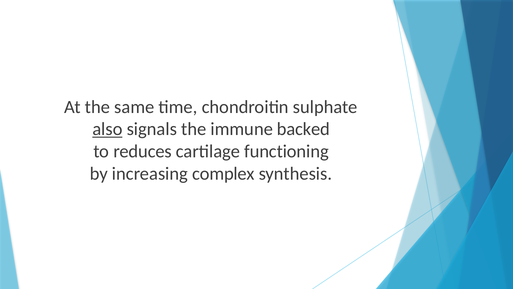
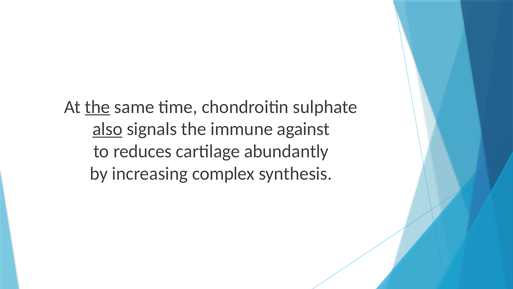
the underline: none -> present (97, 107)
backed: backed -> against (303, 129)
functioning: functioning -> abundantly (286, 151)
